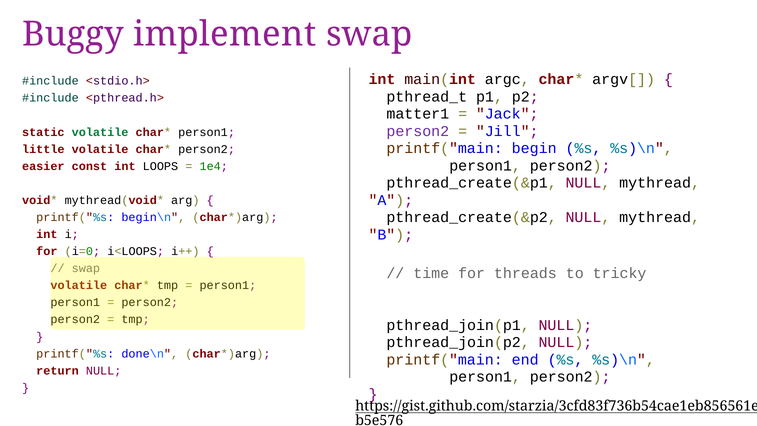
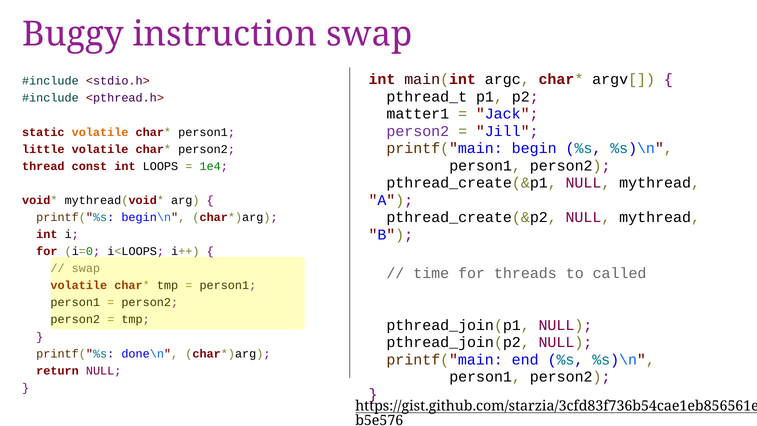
implement: implement -> instruction (225, 34)
volatile colour: green -> orange (100, 132)
easier: easier -> thread (43, 166)
tricky: tricky -> called (620, 273)
